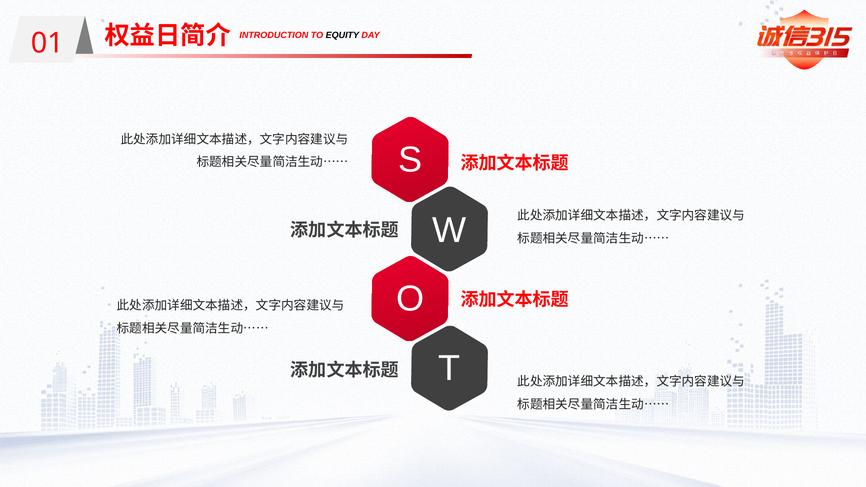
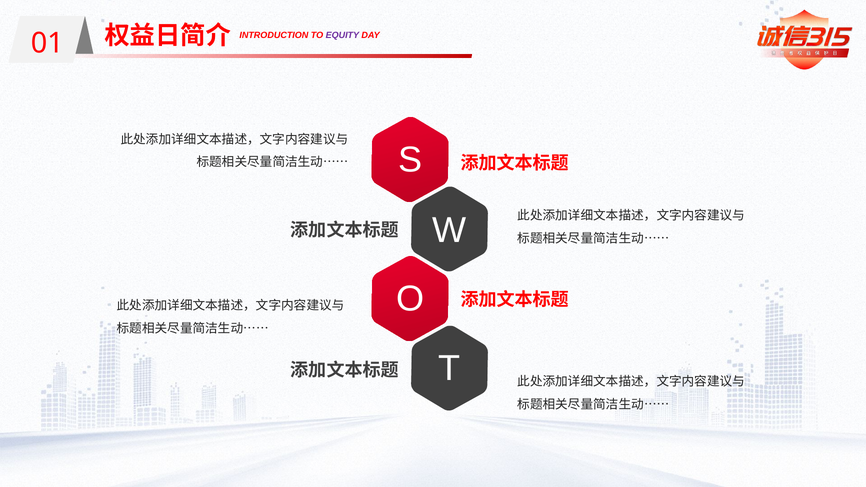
EQUITY colour: black -> purple (342, 35)
